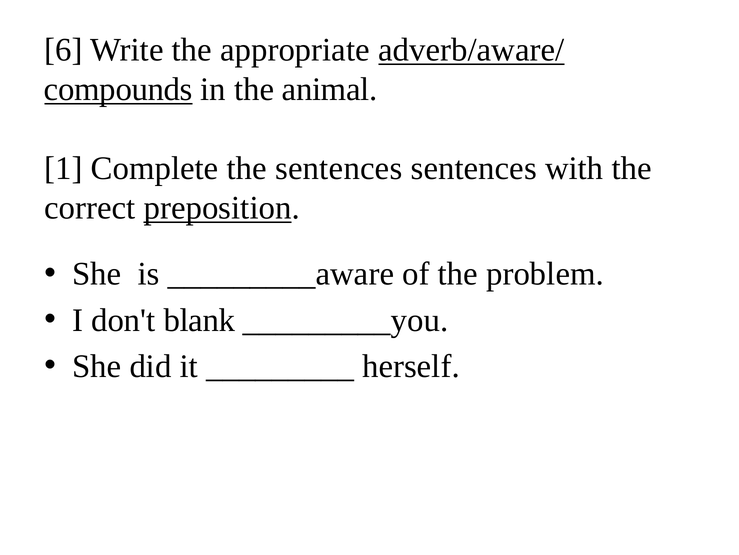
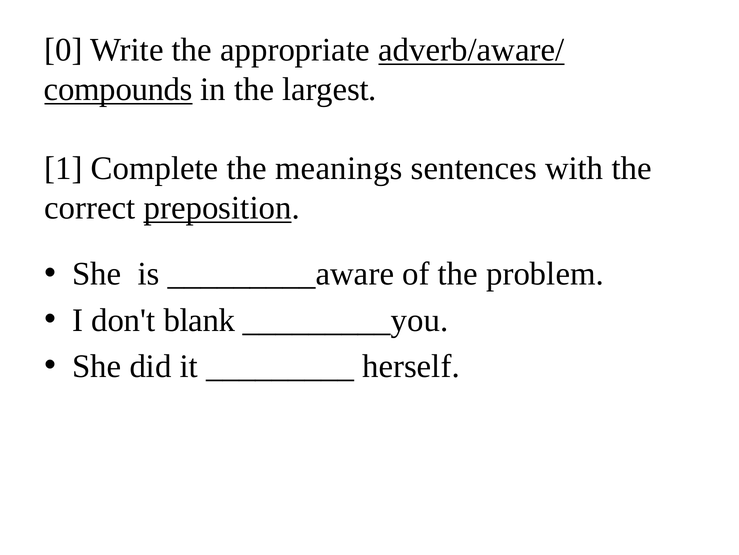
6: 6 -> 0 (63, 50)
animal: animal -> largest (330, 89)
the sentences: sentences -> meanings (339, 168)
